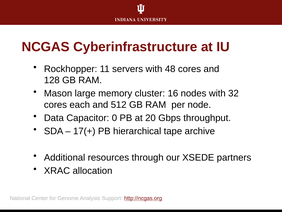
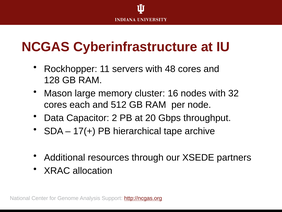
0: 0 -> 2 (114, 118)
